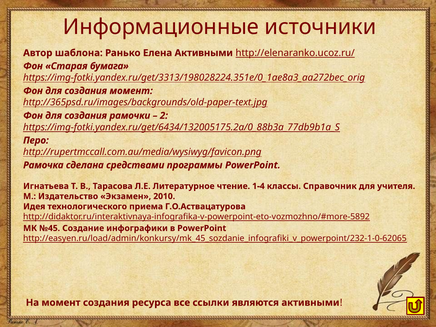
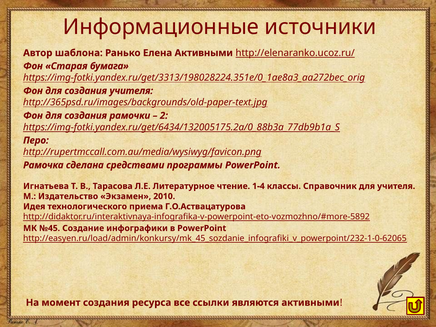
создания момент: момент -> учителя (131, 91)
